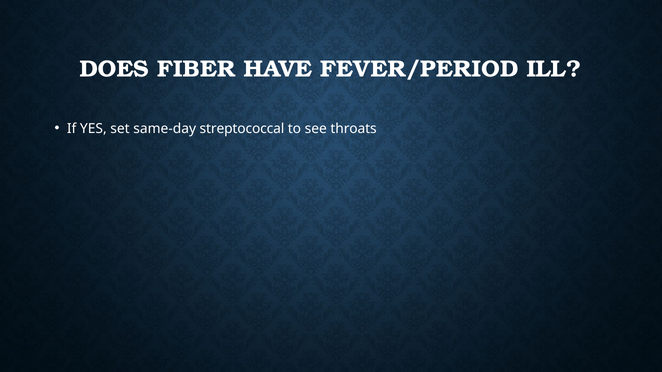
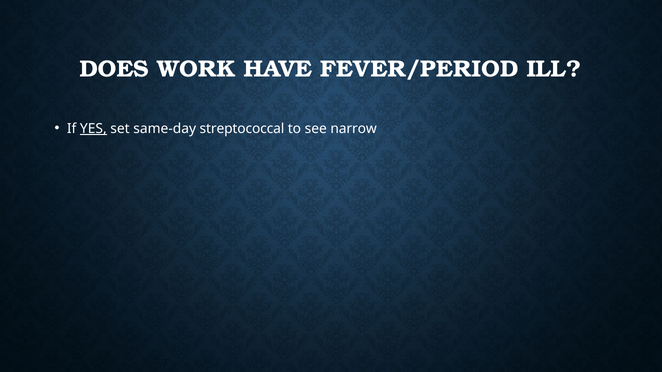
FIBER: FIBER -> WORK (196, 69)
YES underline: none -> present (93, 129)
throats: throats -> narrow (354, 129)
